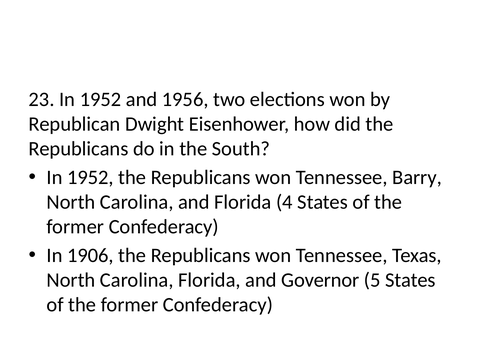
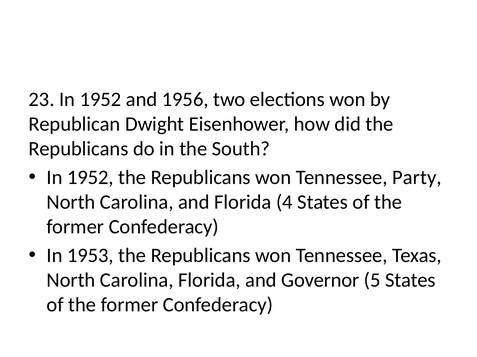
Barry: Barry -> Party (417, 178)
1906: 1906 -> 1953 (90, 256)
